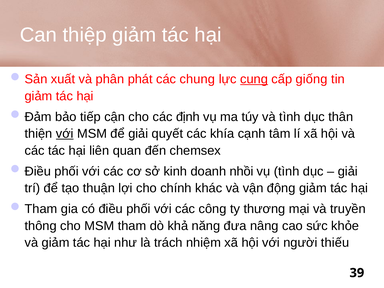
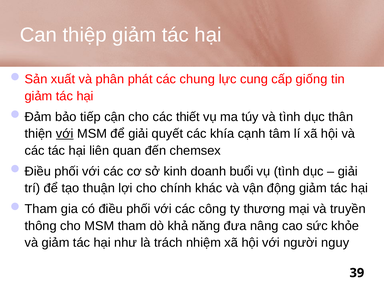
cung underline: present -> none (254, 79)
định: định -> thiết (188, 117)
nhồi: nhồi -> buổi (242, 171)
thiếu: thiếu -> nguy (335, 243)
